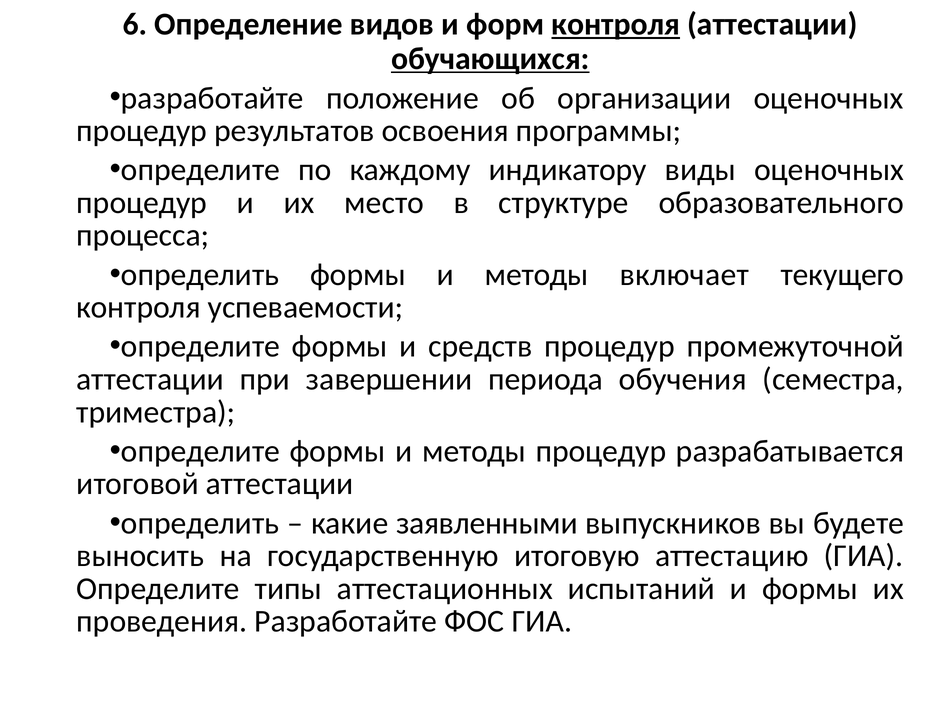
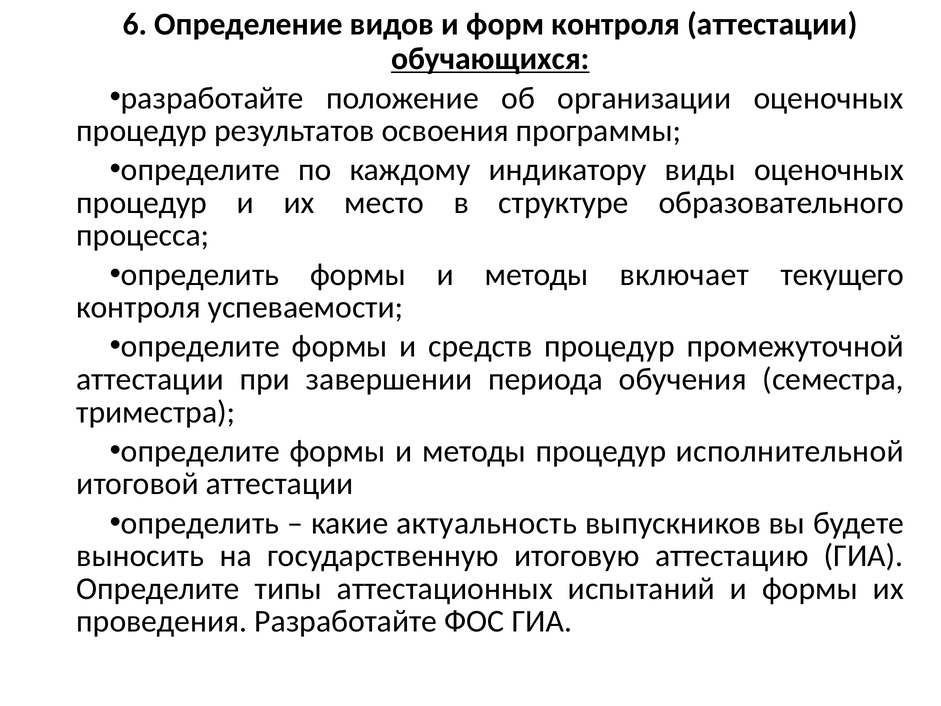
контроля underline: present -> none (616, 24)
разрабатывается: разрабатывается -> исполнительной (790, 451)
заявленными: заявленными -> актуальность (487, 523)
